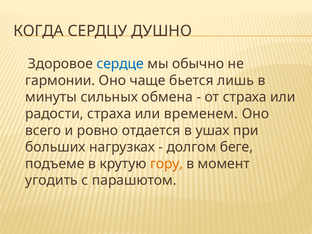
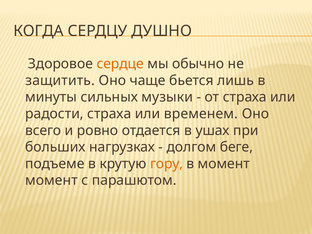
сердце colour: blue -> orange (120, 64)
гармонии: гармонии -> защитить (60, 80)
обмена: обмена -> музыки (167, 97)
угодить: угодить -> момент (51, 180)
